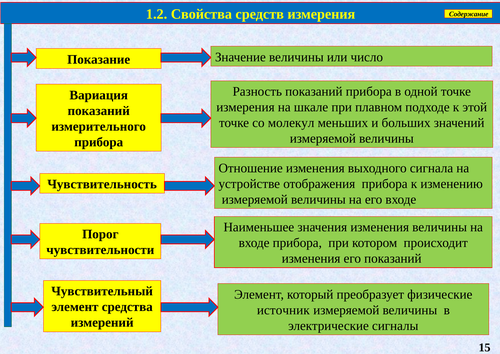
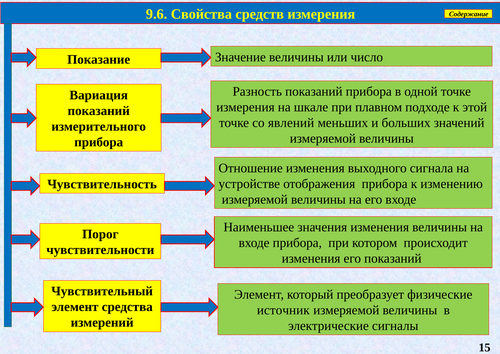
1.2: 1.2 -> 9.6 (157, 14)
молекул: молекул -> явлений (291, 123)
